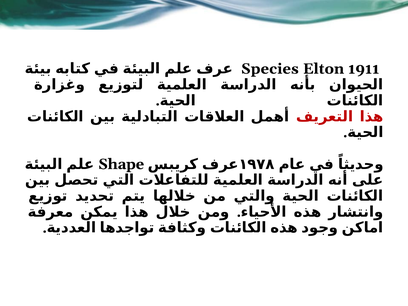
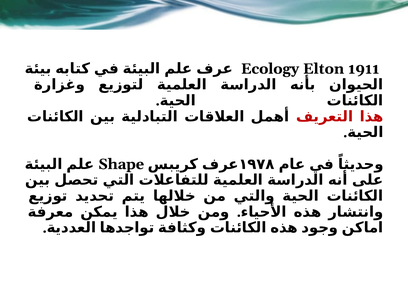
Species: Species -> Ecology (270, 69)
